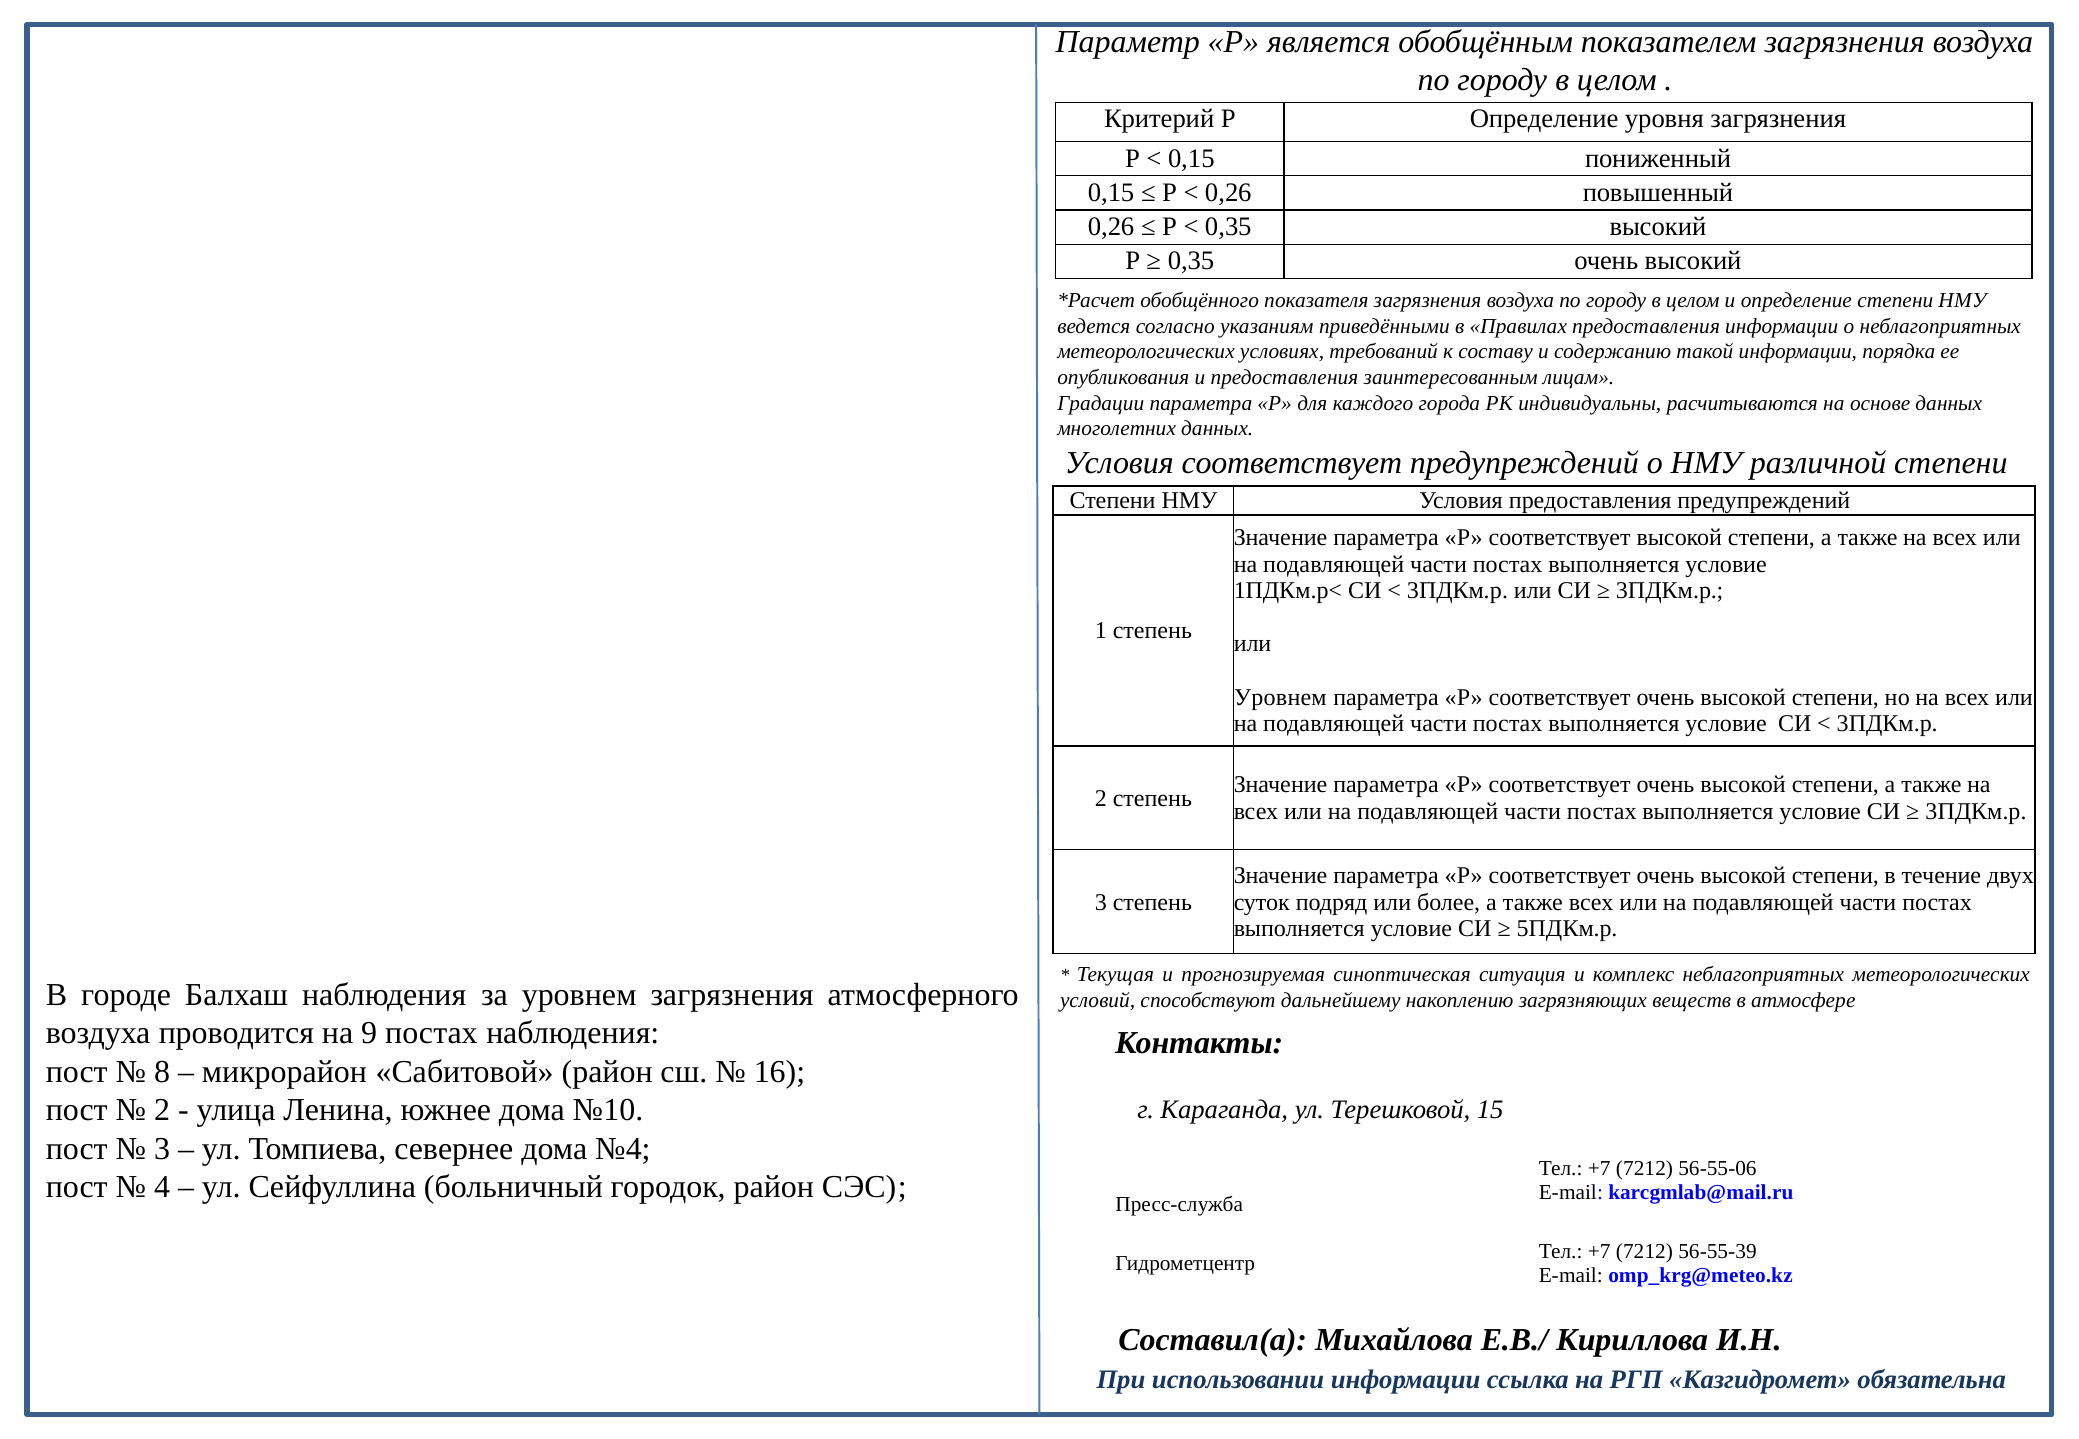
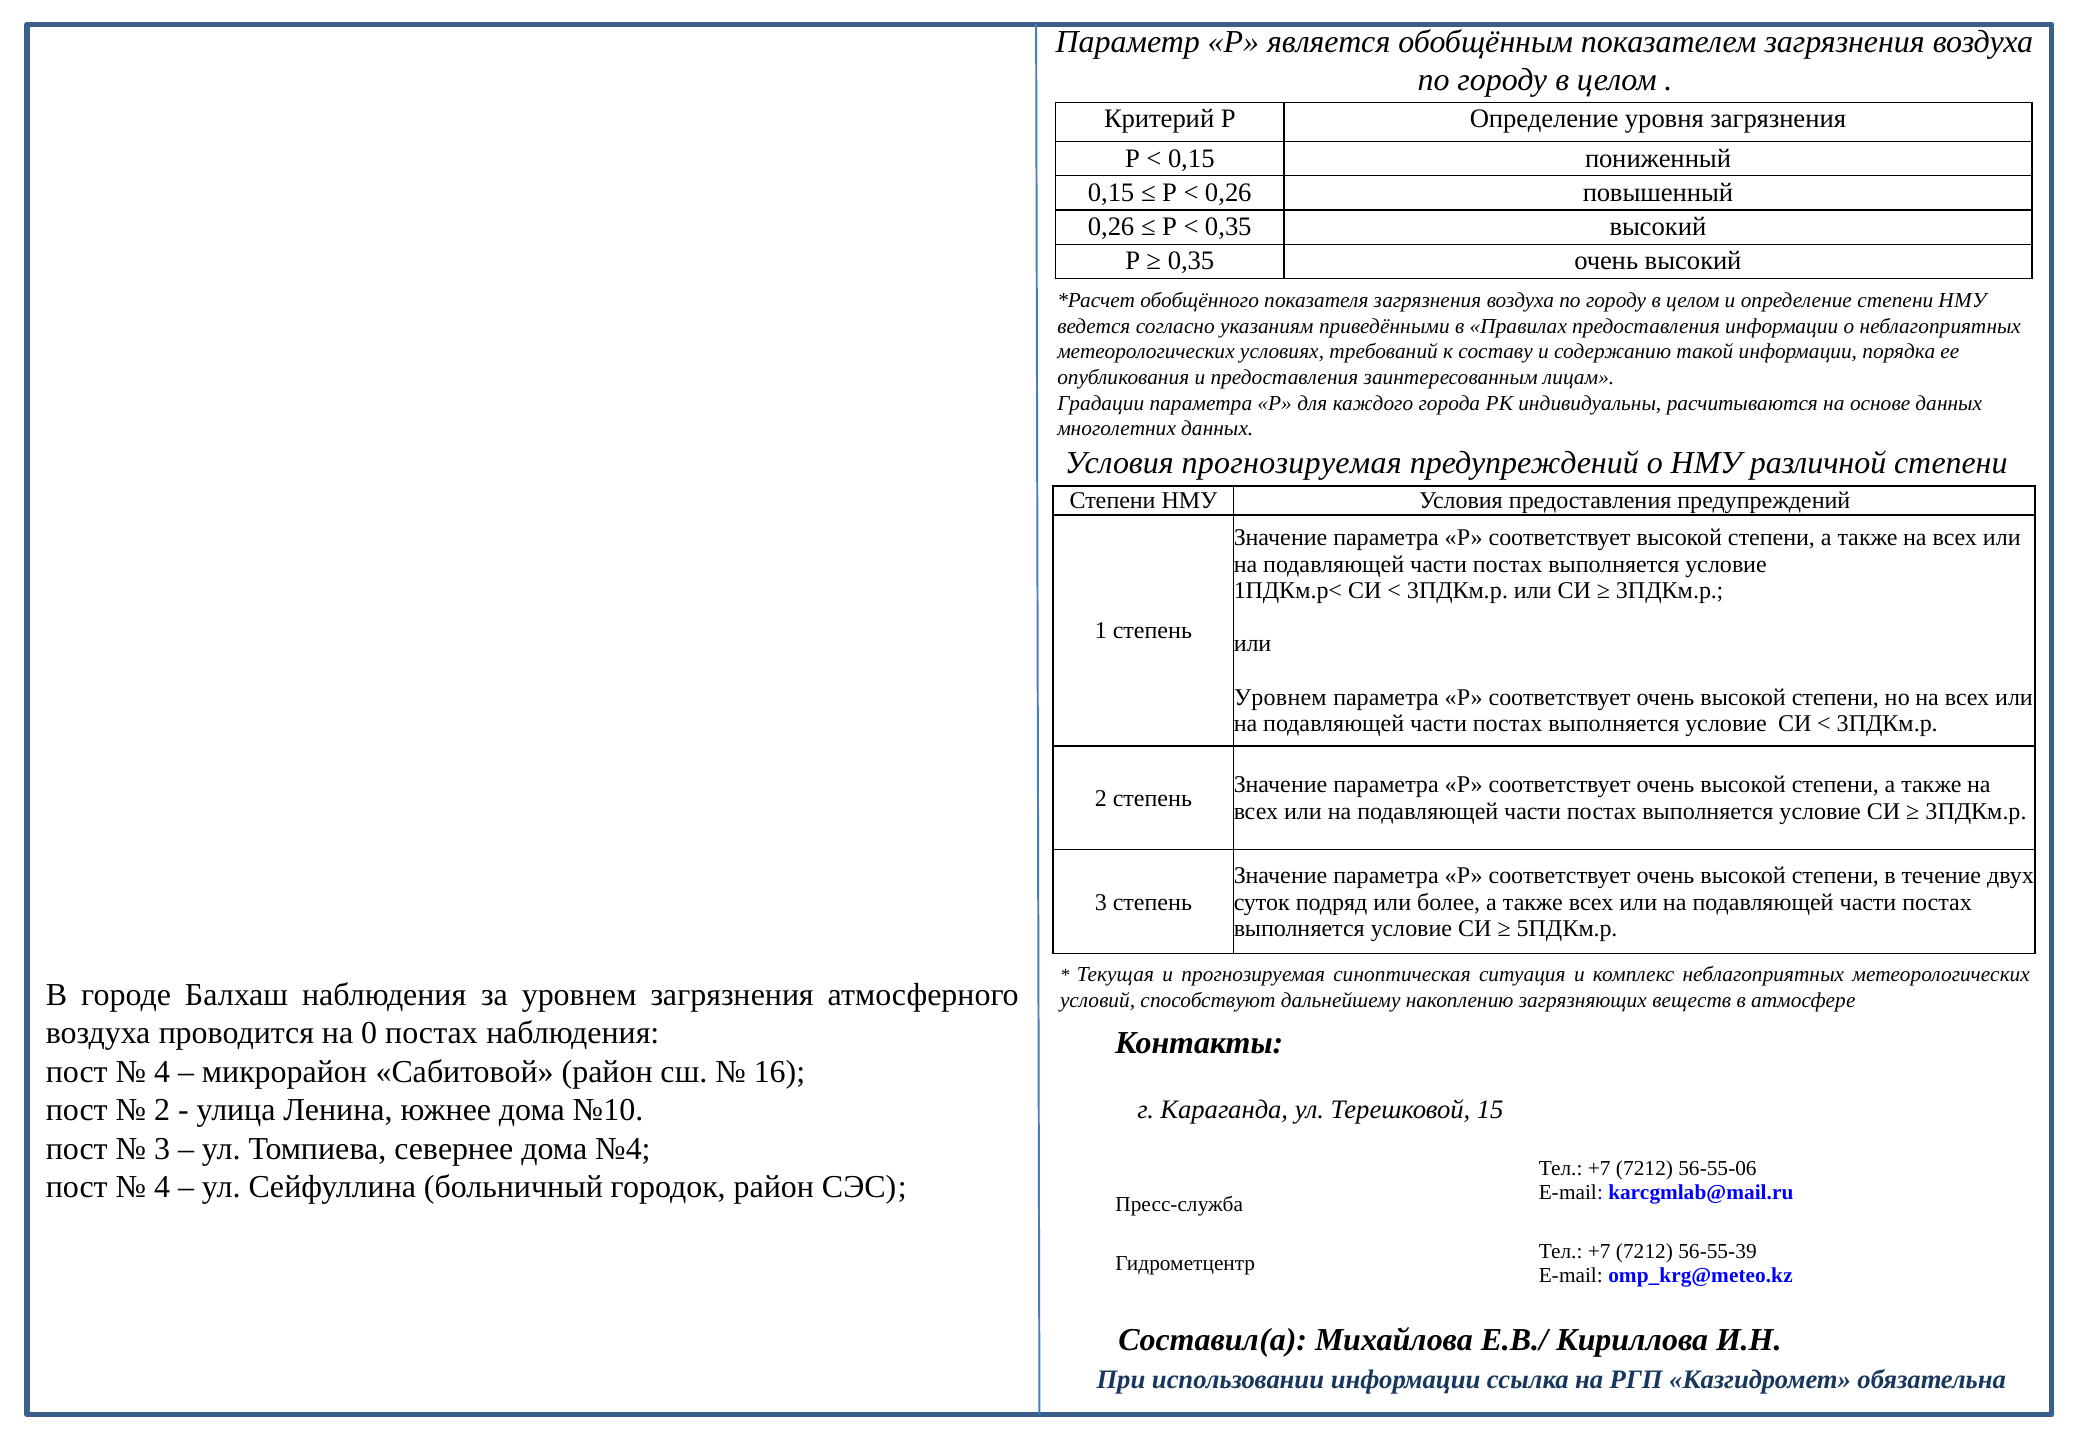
Условия соответствует: соответствует -> прогнозируемая (1292, 463)
9: 9 -> 0 (369, 1034)
8: 8 -> 4 (162, 1072)
